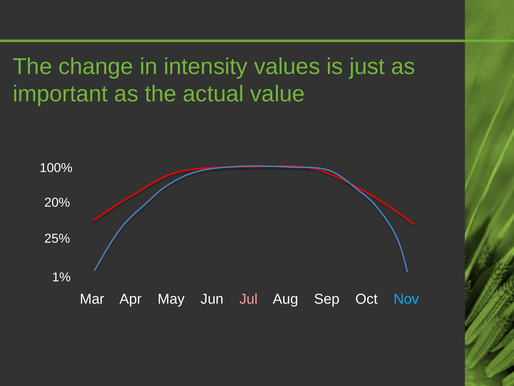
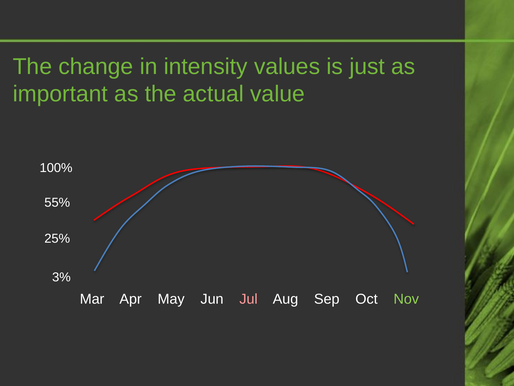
20%: 20% -> 55% (57, 202)
1%: 1% -> 3% (61, 277)
Nov colour: light blue -> light green (406, 299)
